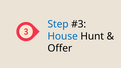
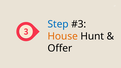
House colour: blue -> orange (63, 36)
